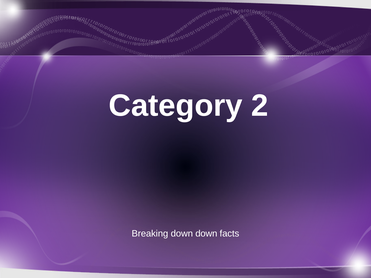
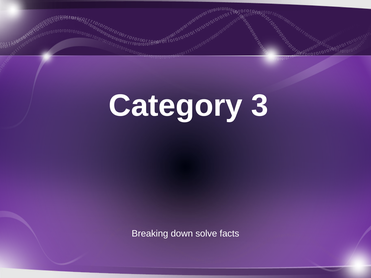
2: 2 -> 3 (260, 106)
down down: down -> solve (206, 234)
